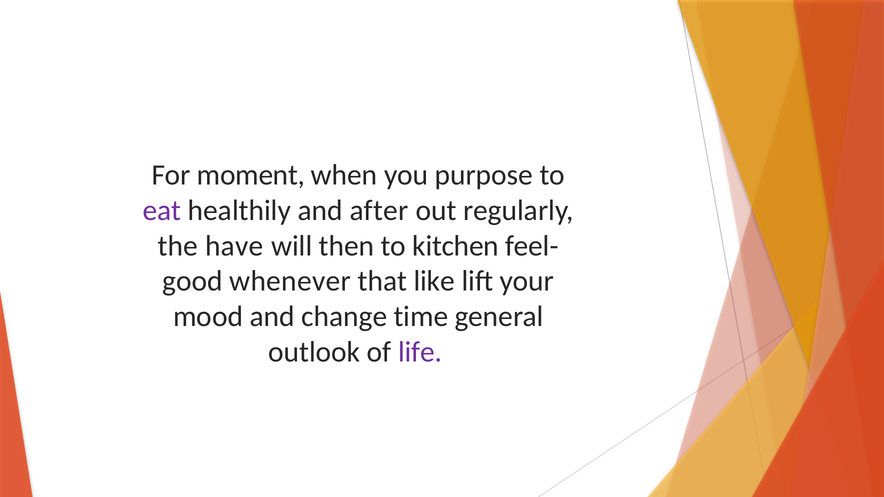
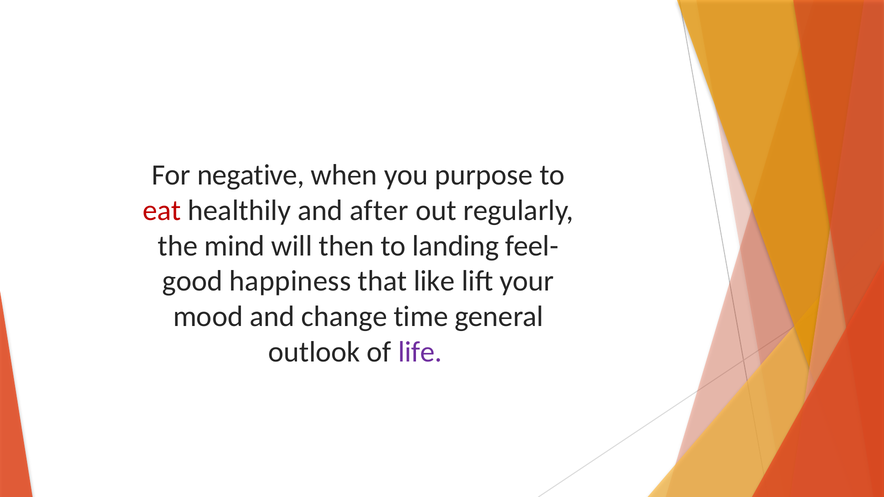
moment: moment -> negative (251, 175)
eat colour: purple -> red (162, 211)
have: have -> mind (235, 246)
kitchen: kitchen -> landing (456, 246)
whenever: whenever -> happiness (290, 281)
